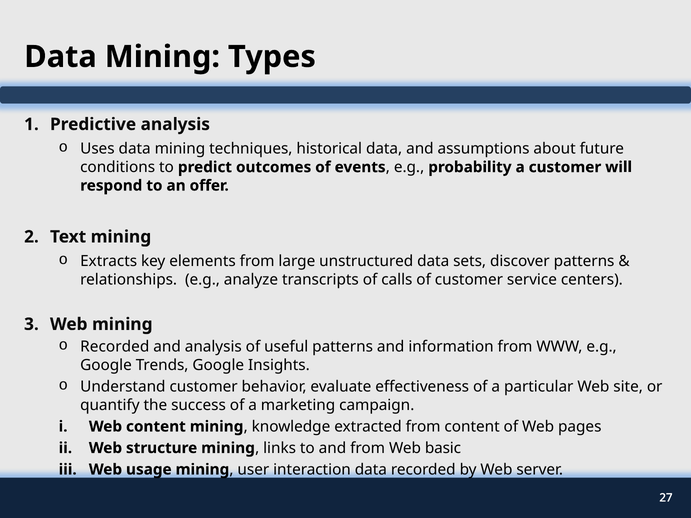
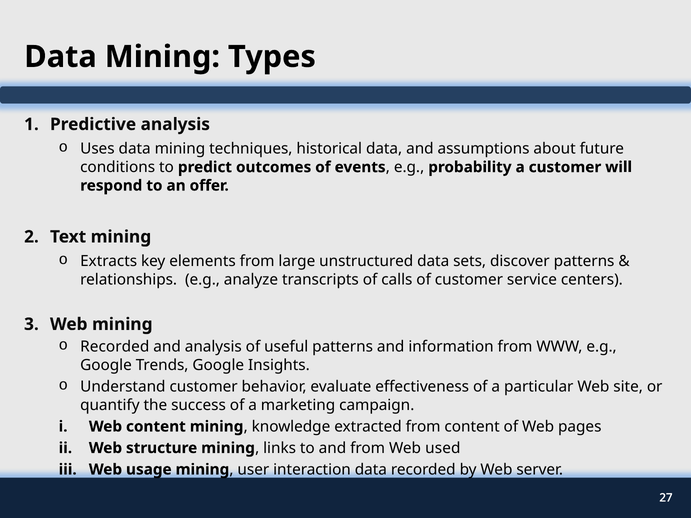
basic: basic -> used (443, 448)
